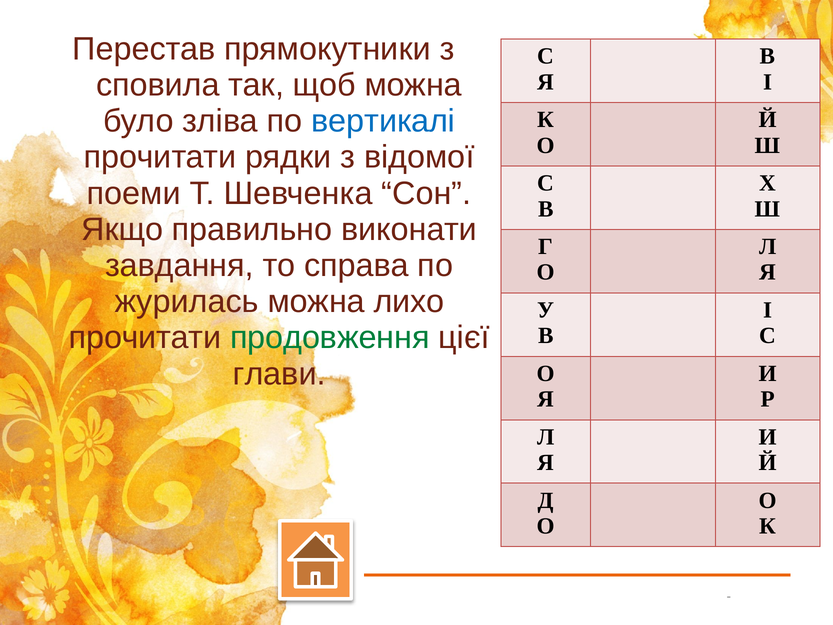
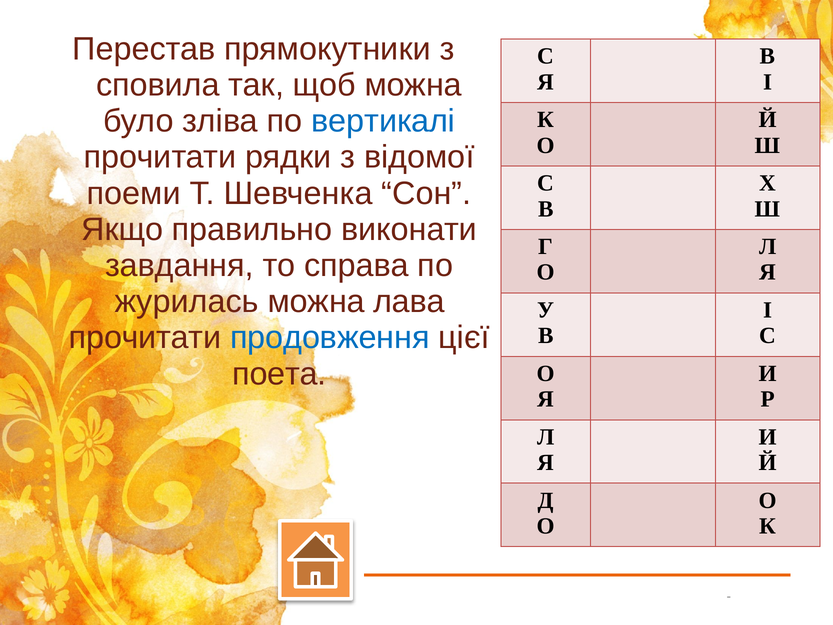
лихо: лихо -> лава (409, 302)
продовження colour: green -> blue (330, 338)
глави: глави -> поета (279, 374)
